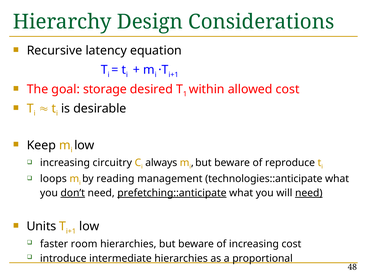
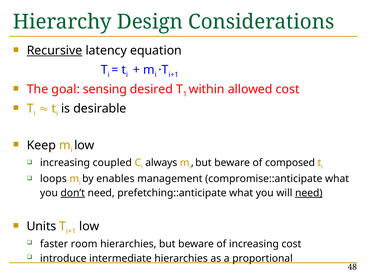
Recursive underline: none -> present (55, 50)
storage: storage -> sensing (105, 89)
circuitry: circuitry -> coupled (112, 162)
reproduce: reproduce -> composed (290, 162)
reading: reading -> enables (115, 179)
technologies::anticipate: technologies::anticipate -> compromise::anticipate (264, 179)
prefetching::anticipate underline: present -> none (172, 193)
